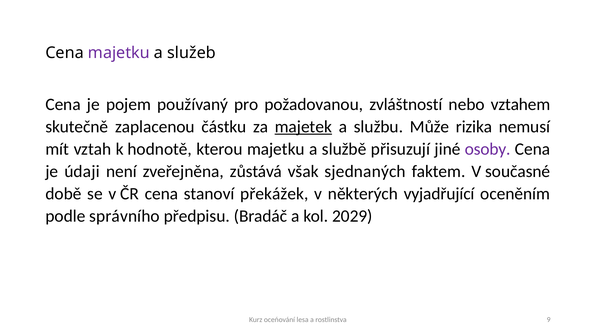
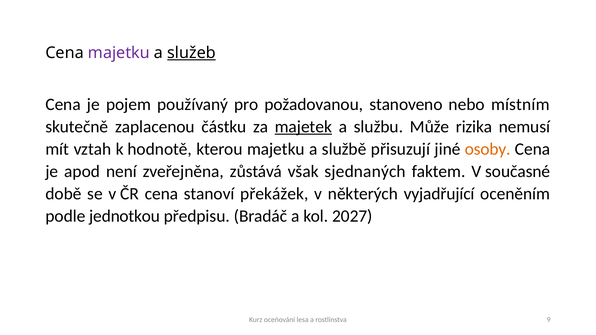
služeb underline: none -> present (192, 53)
zvláštností: zvláštností -> stanoveno (406, 105)
vztahem: vztahem -> místním (520, 105)
osoby colour: purple -> orange (488, 149)
údaji: údaji -> apod (82, 172)
správního: správního -> jednotkou (125, 216)
2029: 2029 -> 2027 (352, 216)
